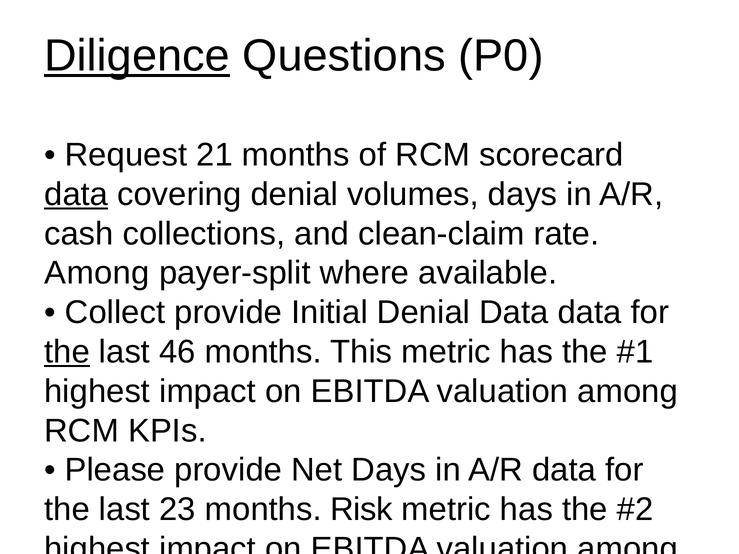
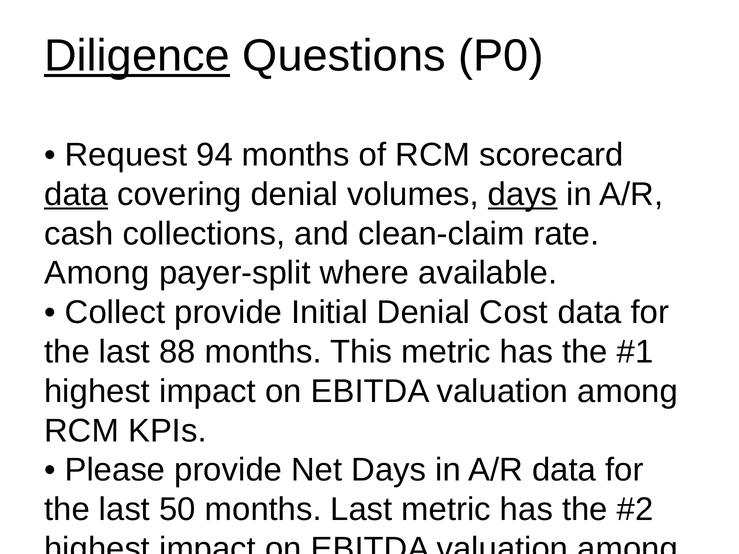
21: 21 -> 94 (215, 155)
days underline: none -> present (523, 194)
Denial Data: Data -> Cost (514, 313)
the underline: present -> none (67, 352)
46: 46 -> 88 (177, 352)
23: 23 -> 50 (177, 510)
months Risk: Risk -> Last (361, 510)
